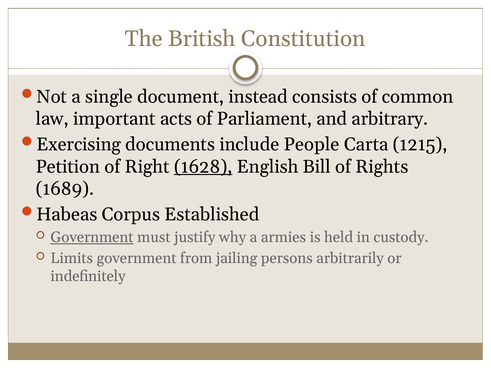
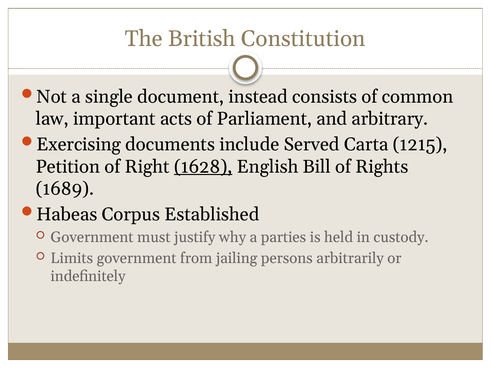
People: People -> Served (312, 145)
Government underline: present -> none (92, 238)
armies: armies -> parties (284, 238)
